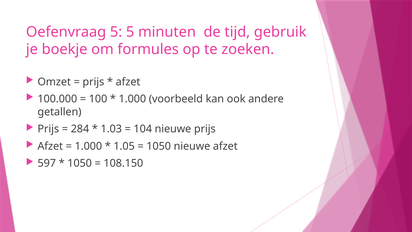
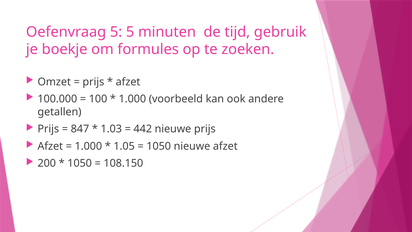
284: 284 -> 847 (80, 129)
104: 104 -> 442 (143, 129)
597: 597 -> 200 (47, 163)
